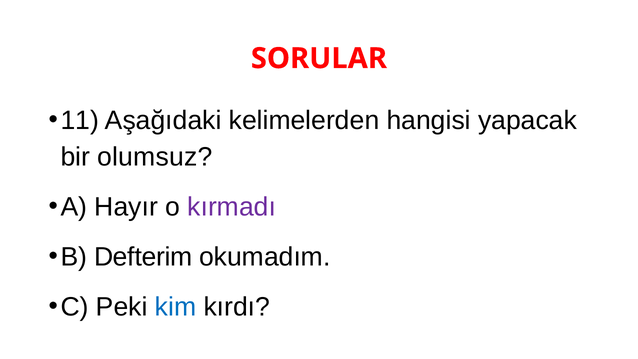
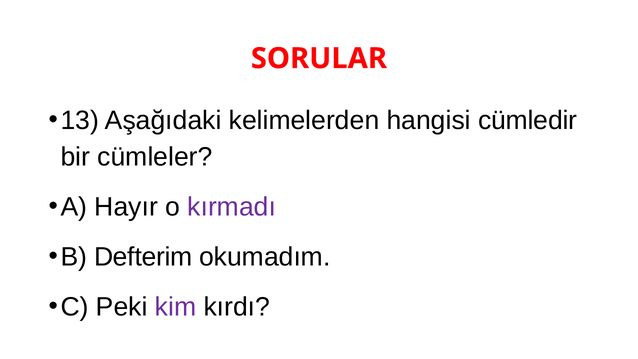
11: 11 -> 13 (80, 120)
yapacak: yapacak -> cümledir (528, 120)
olumsuz: olumsuz -> cümleler (155, 157)
kim colour: blue -> purple (176, 307)
